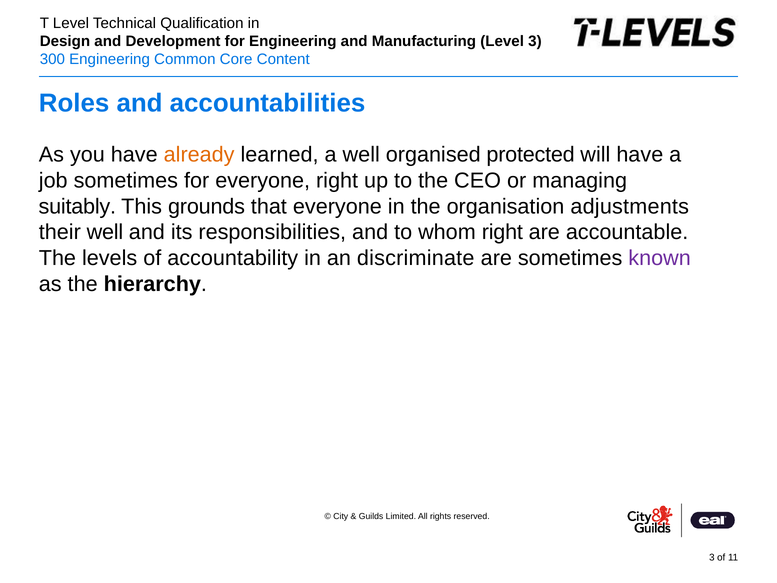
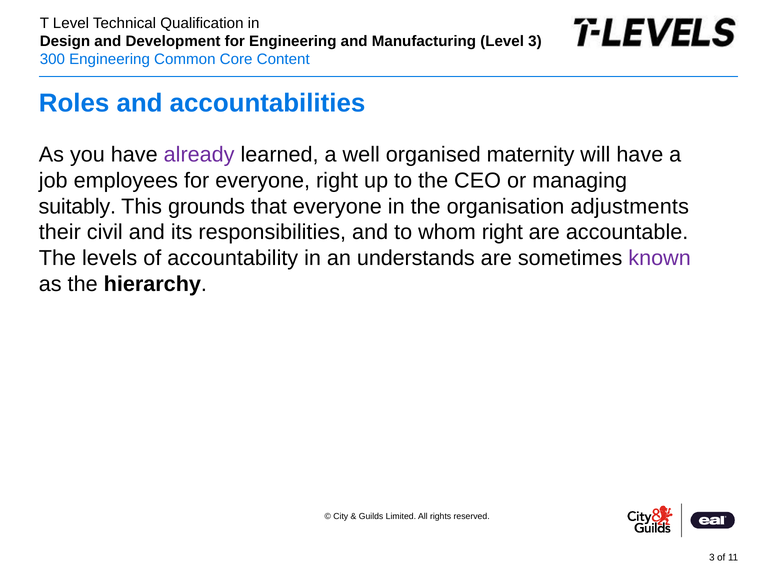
already colour: orange -> purple (199, 155)
protected: protected -> maternity (531, 155)
job sometimes: sometimes -> employees (126, 180)
their well: well -> civil (105, 232)
discriminate: discriminate -> understands (416, 258)
